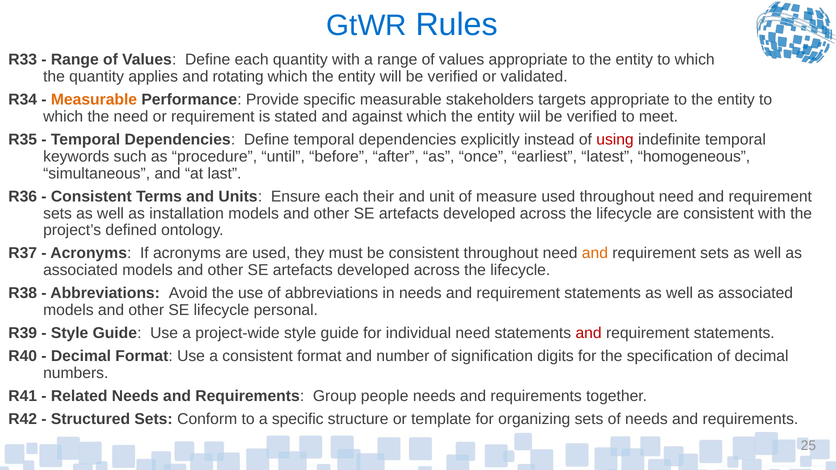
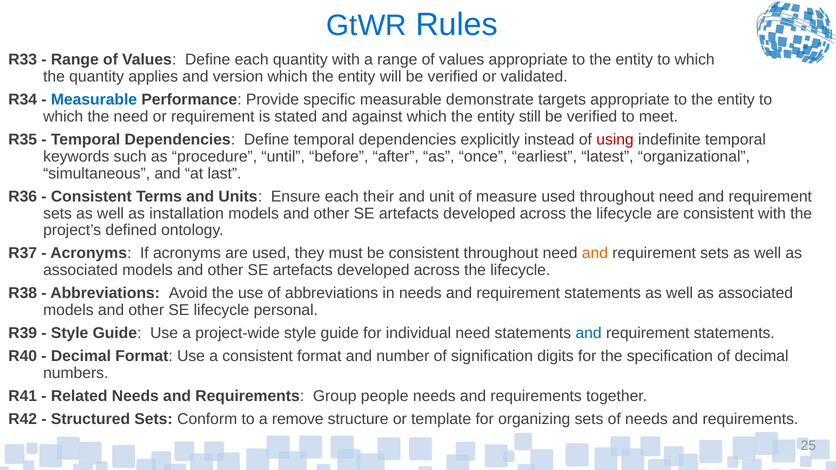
rotating: rotating -> version (238, 77)
Measurable colour: orange -> blue (94, 100)
stakeholders: stakeholders -> demonstrate (490, 100)
wiil: wiil -> still (530, 117)
homogeneous: homogeneous -> organizational (694, 156)
and colour: red -> blue (589, 333)
a specific: specific -> remove (298, 419)
